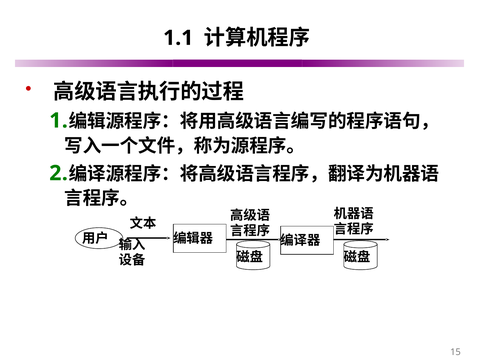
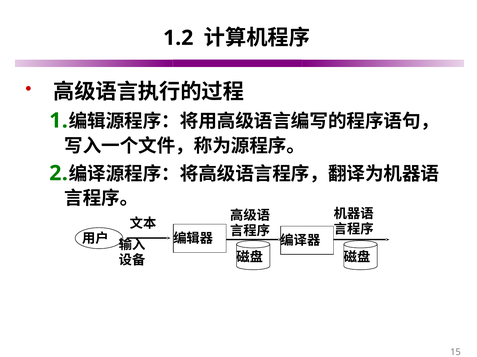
1.1: 1.1 -> 1.2 (178, 38)
